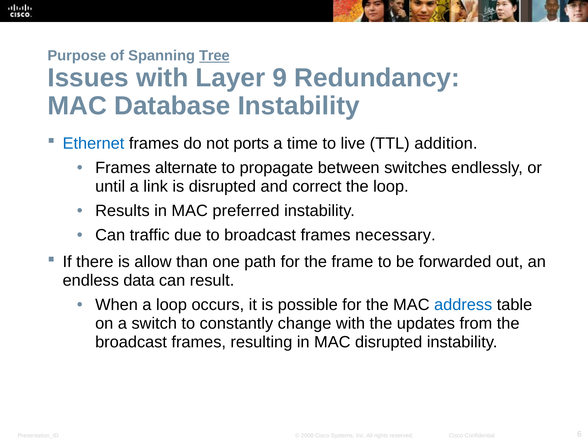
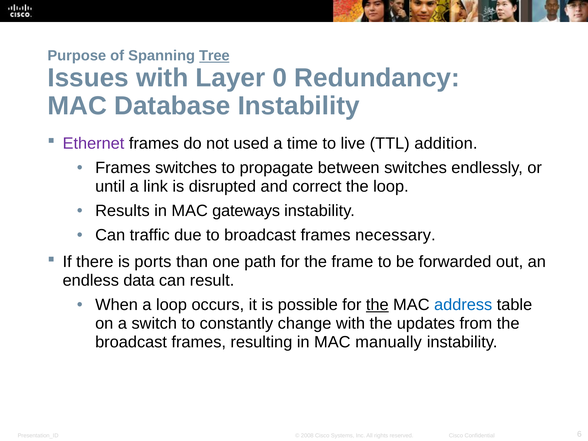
9: 9 -> 0 (280, 78)
Ethernet colour: blue -> purple (93, 143)
ports: ports -> used (251, 143)
Frames alternate: alternate -> switches (186, 168)
preferred: preferred -> gateways (246, 211)
allow: allow -> ports (153, 262)
the underline: none -> present (377, 305)
MAC disrupted: disrupted -> manually (389, 342)
